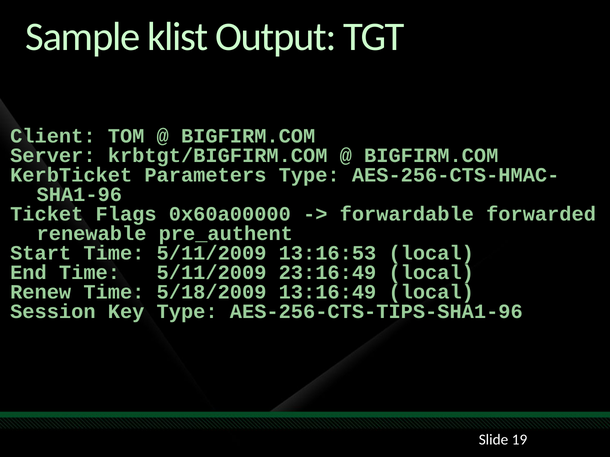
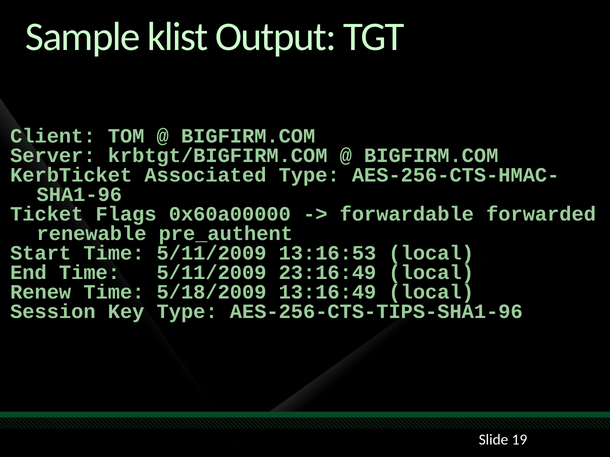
Parameters: Parameters -> Associated (205, 175)
